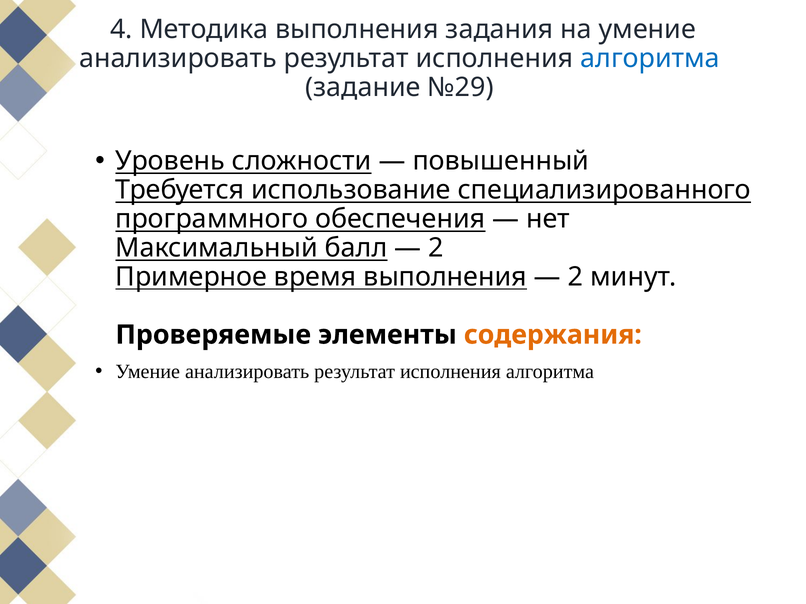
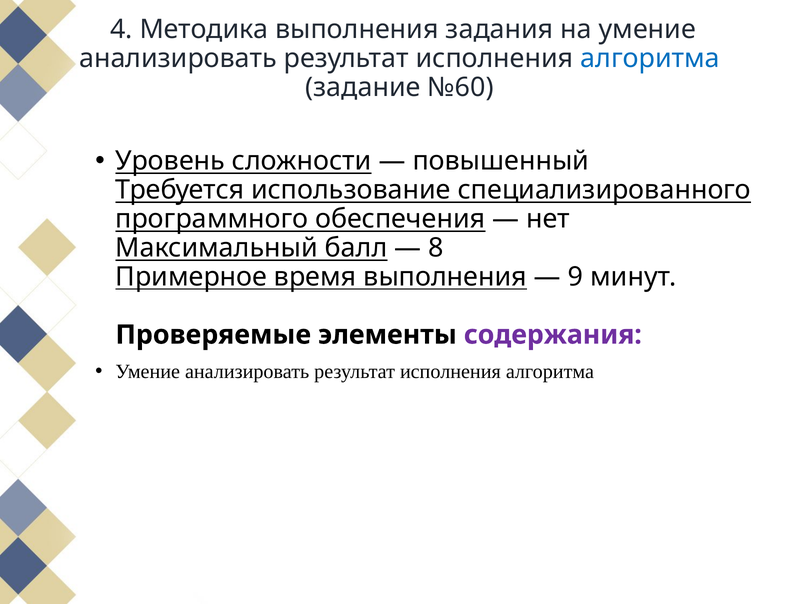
№29: №29 -> №60 (461, 87)
2: 2 -> 8 (436, 248)
2: 2 -> 9 (576, 277)
содержания colour: orange -> purple (553, 335)
